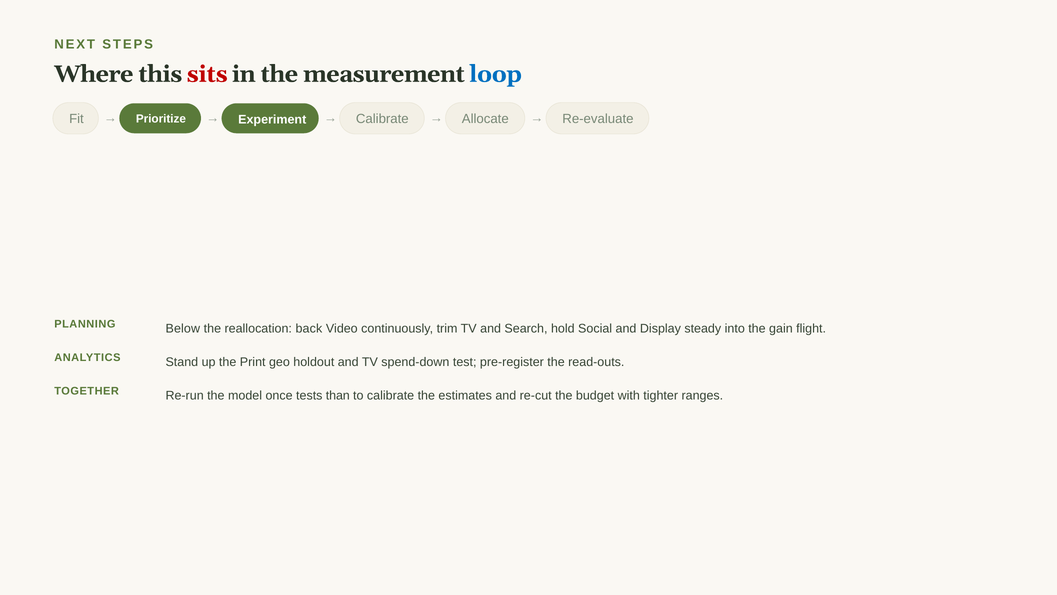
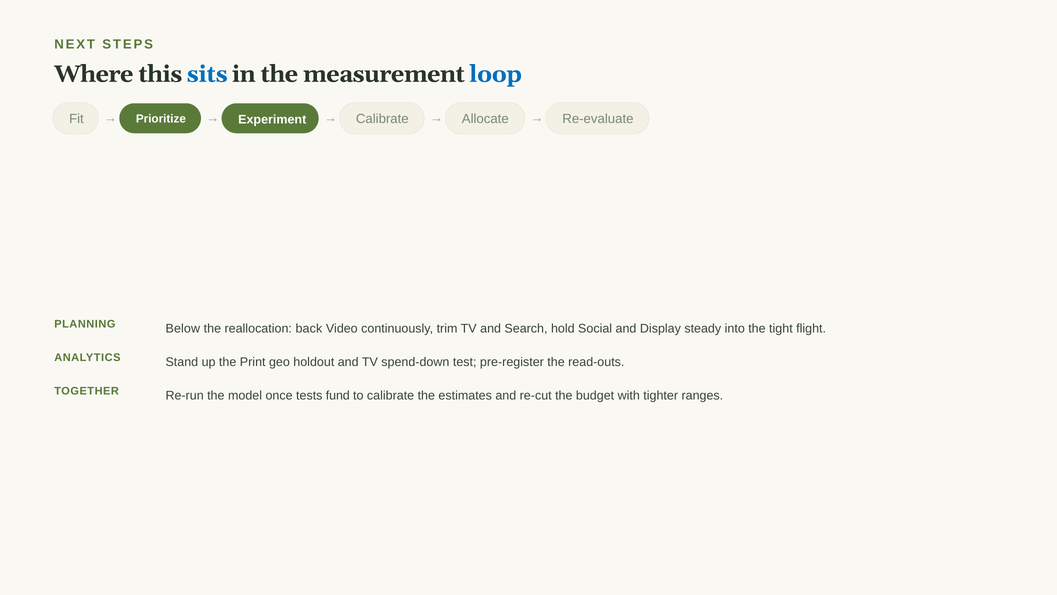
sits colour: red -> blue (207, 74)
gain: gain -> tight (781, 329)
than: than -> fund (338, 396)
